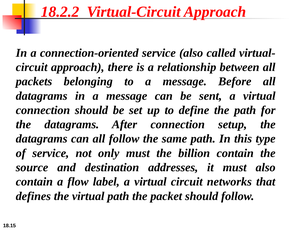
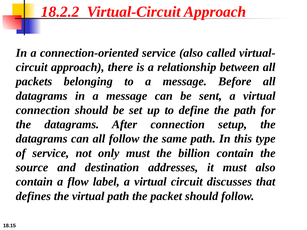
networks: networks -> discusses (229, 182)
